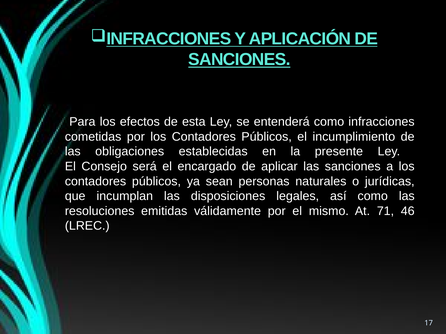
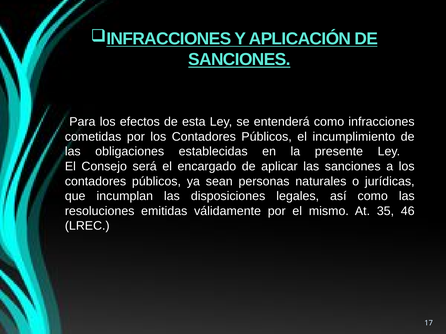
71: 71 -> 35 (385, 211)
